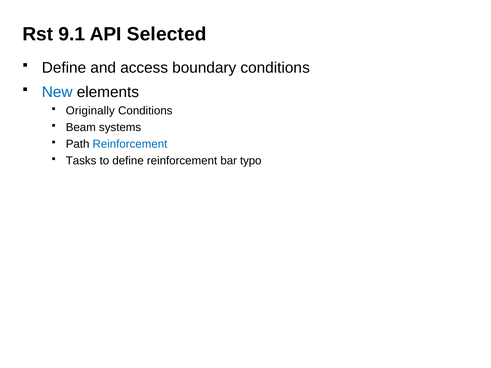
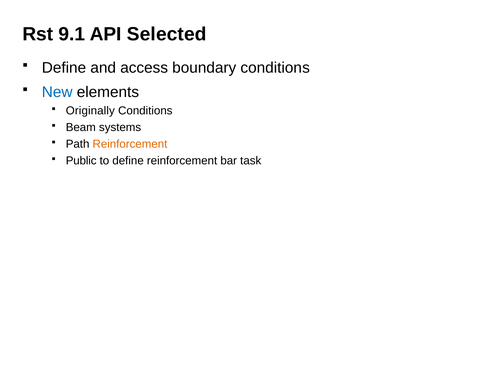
Reinforcement colour: blue -> orange (130, 144)
Tasks: Tasks -> Public (81, 161)
typo: typo -> task (251, 161)
